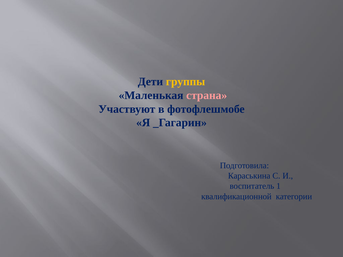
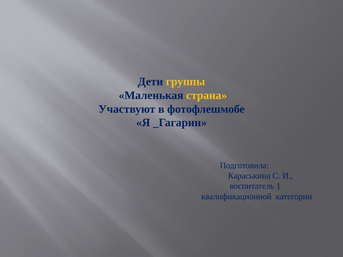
страна colour: pink -> yellow (207, 95)
